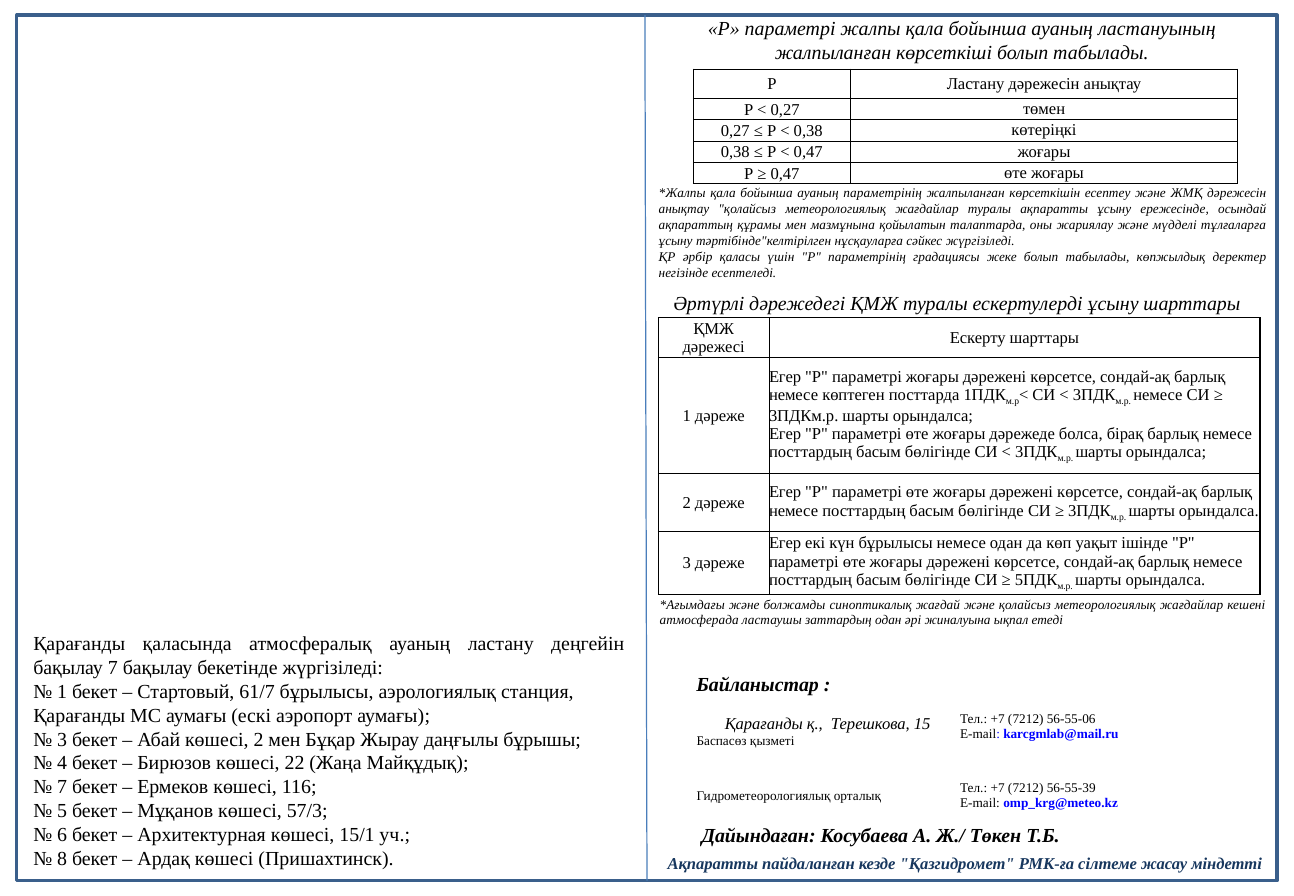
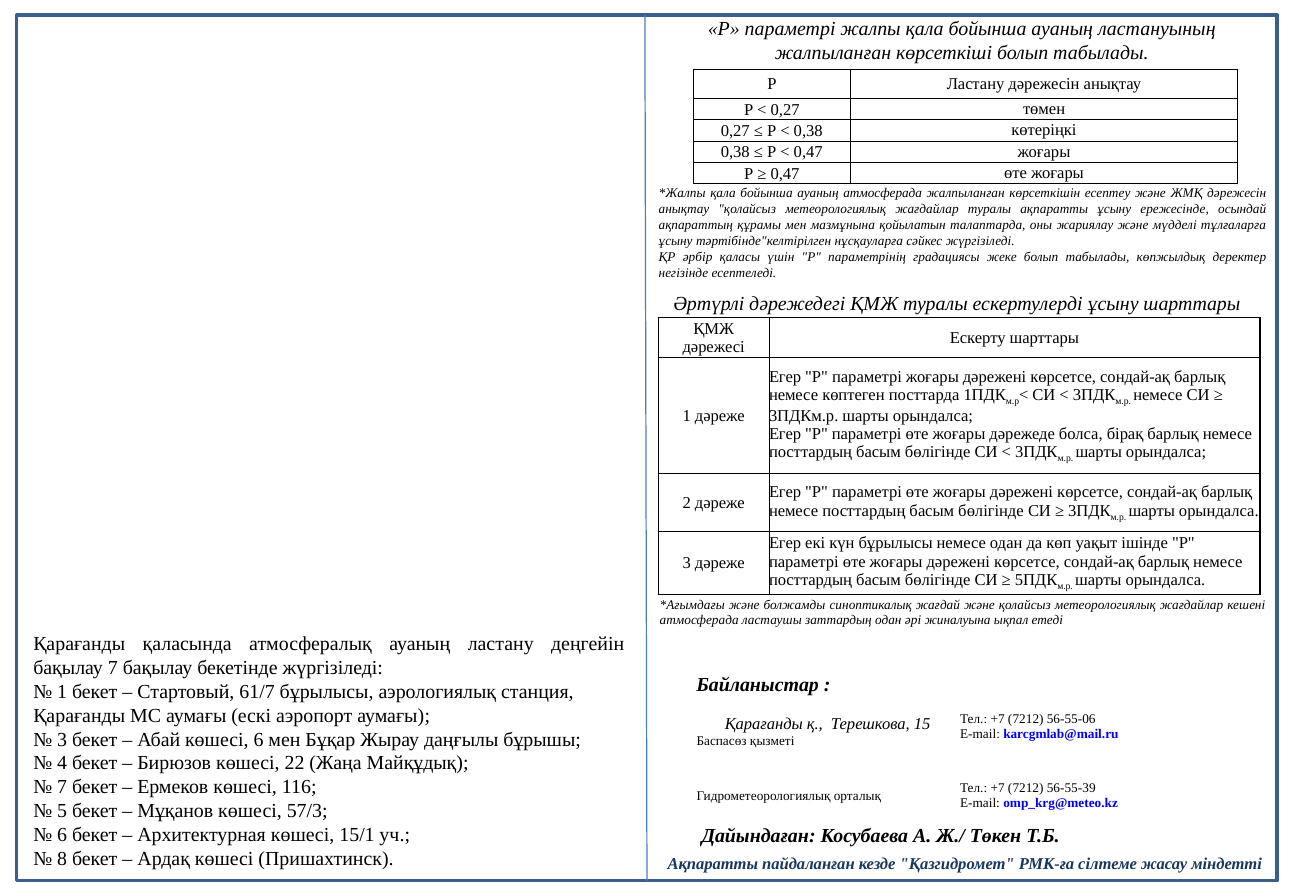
ауаның параметрінің: параметрінің -> атмосферада (883, 193)
көшесі 2: 2 -> 6 (259, 739)
